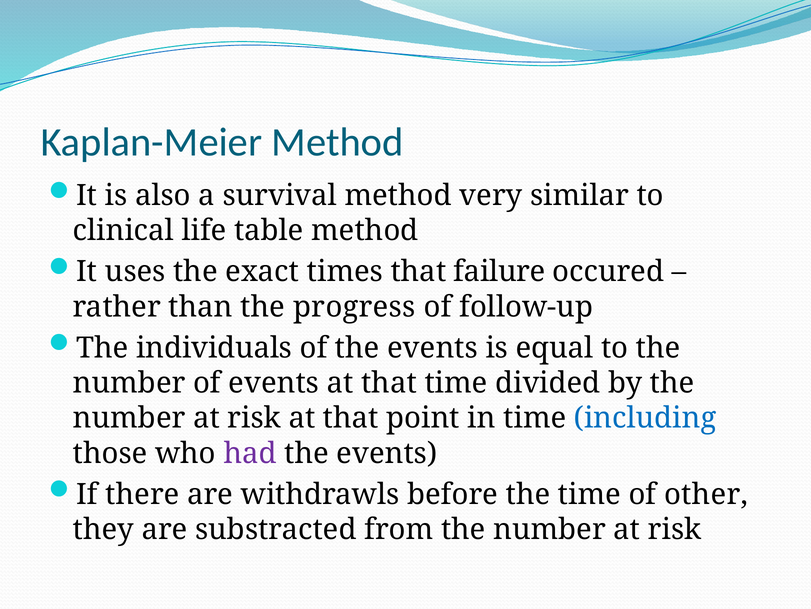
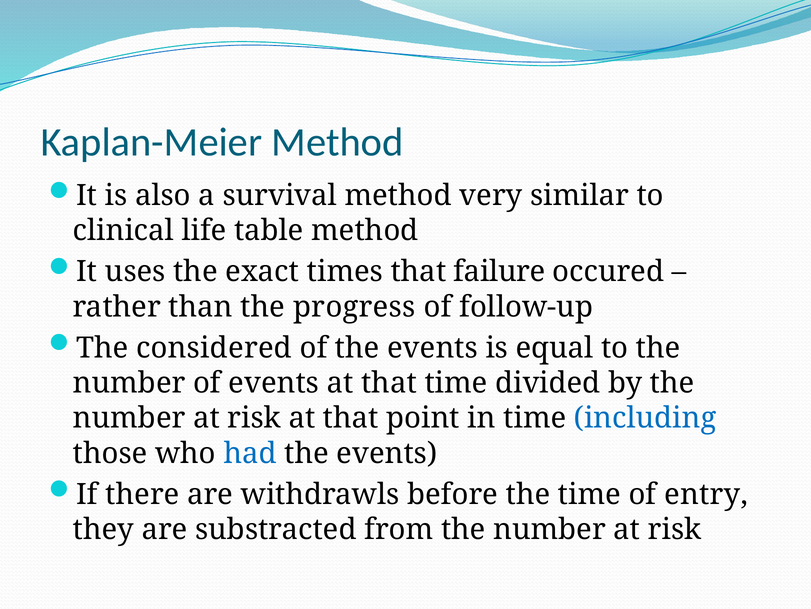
individuals: individuals -> considered (214, 347)
had colour: purple -> blue (250, 453)
other: other -> entry (706, 494)
